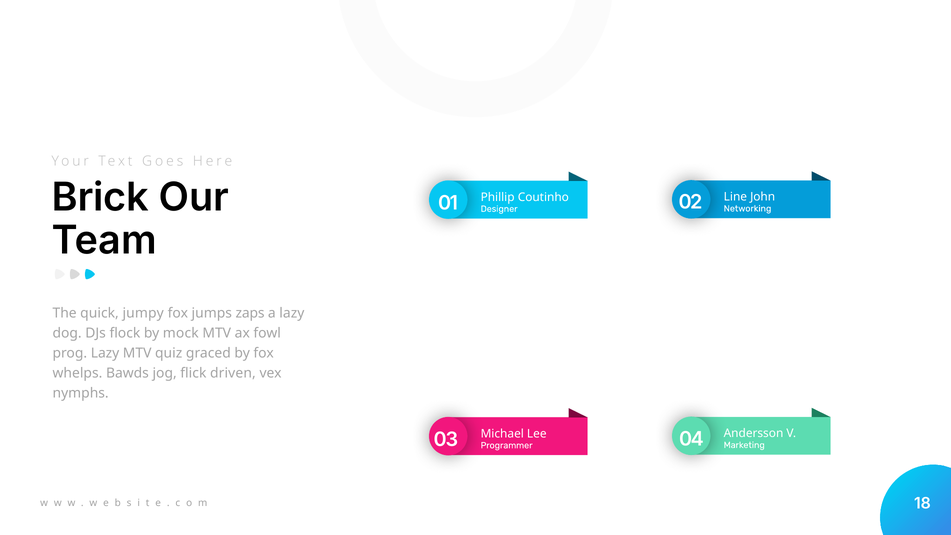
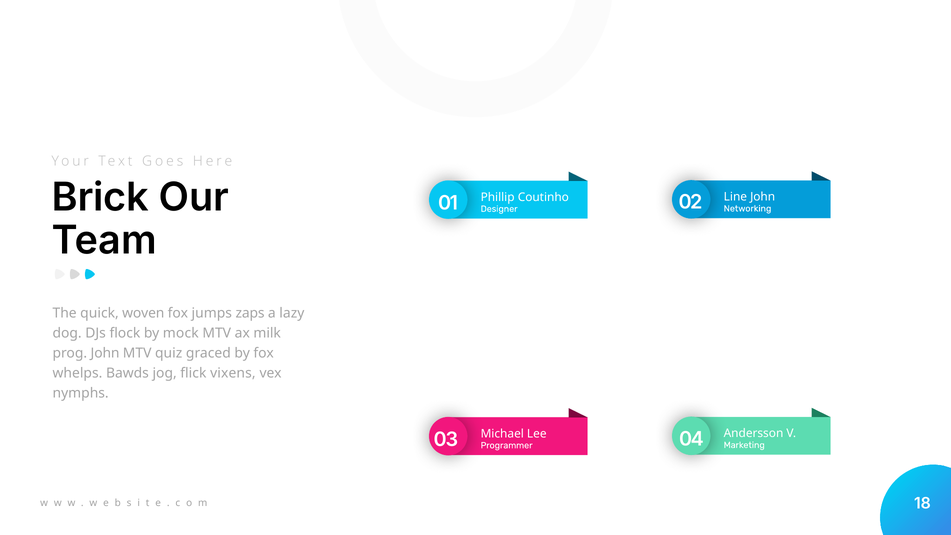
jumpy: jumpy -> woven (143, 313)
fowl: fowl -> milk (267, 333)
prog Lazy: Lazy -> John (105, 353)
driven: driven -> vixens (233, 373)
